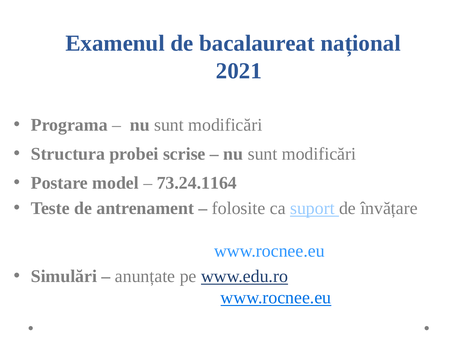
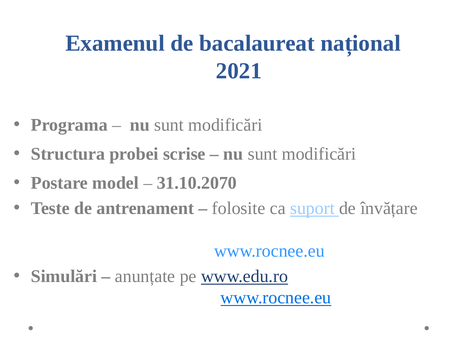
73.24.1164: 73.24.1164 -> 31.10.2070 (197, 183)
